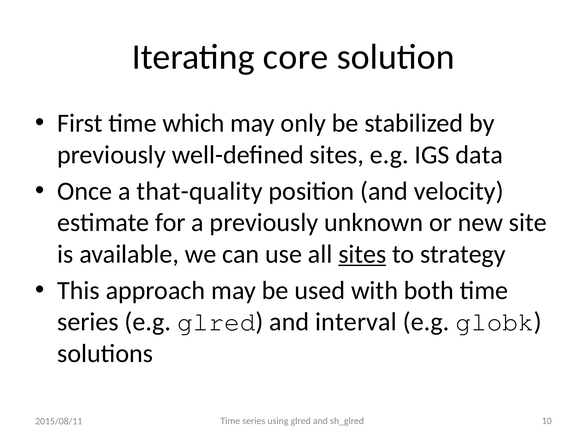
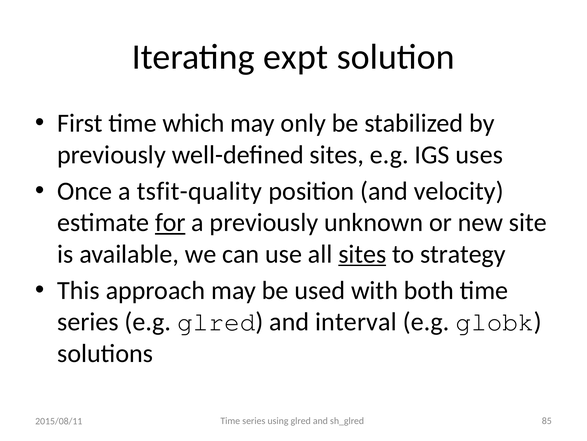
core: core -> expt (296, 57)
data: data -> uses (479, 154)
that-quality: that-quality -> tsfit-quality (199, 191)
for underline: none -> present (170, 222)
10: 10 -> 85 (547, 420)
